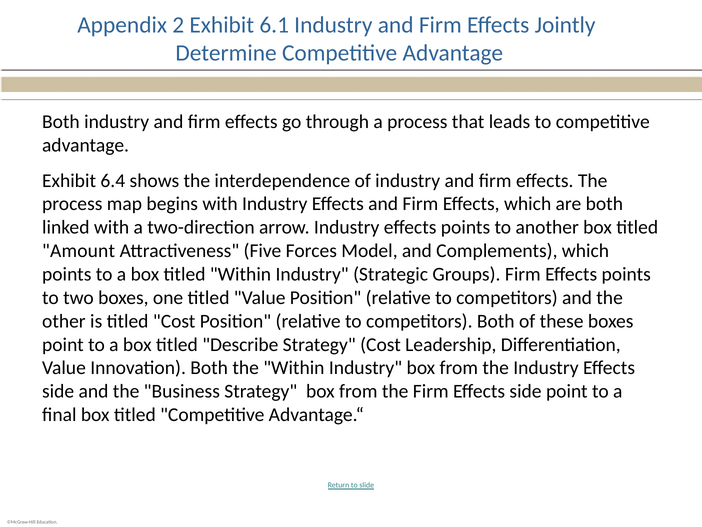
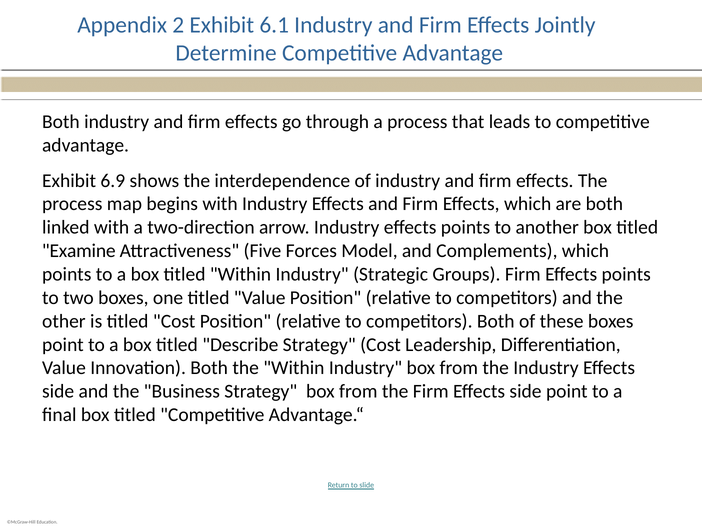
6.4: 6.4 -> 6.9 (113, 180)
Amount: Amount -> Examine (79, 251)
